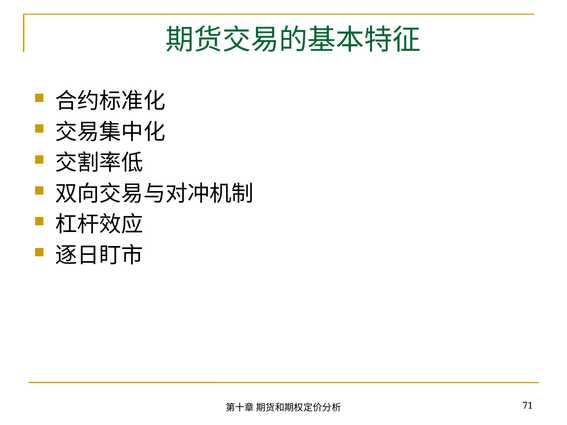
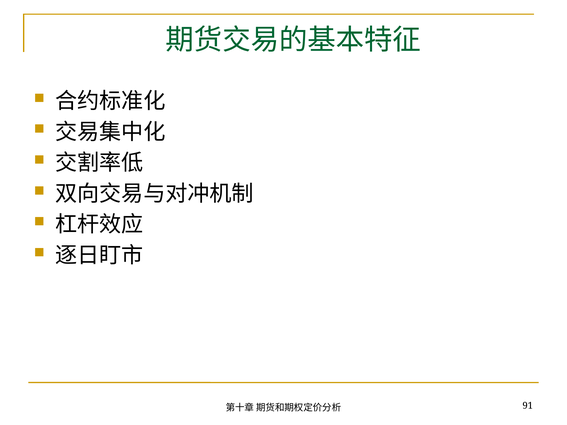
71: 71 -> 91 (528, 406)
